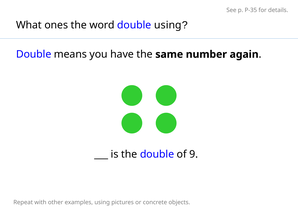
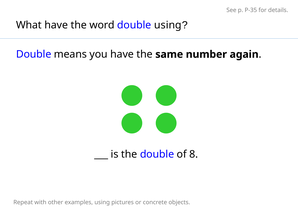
What ones: ones -> have (56, 25)
9: 9 -> 8 (194, 155)
